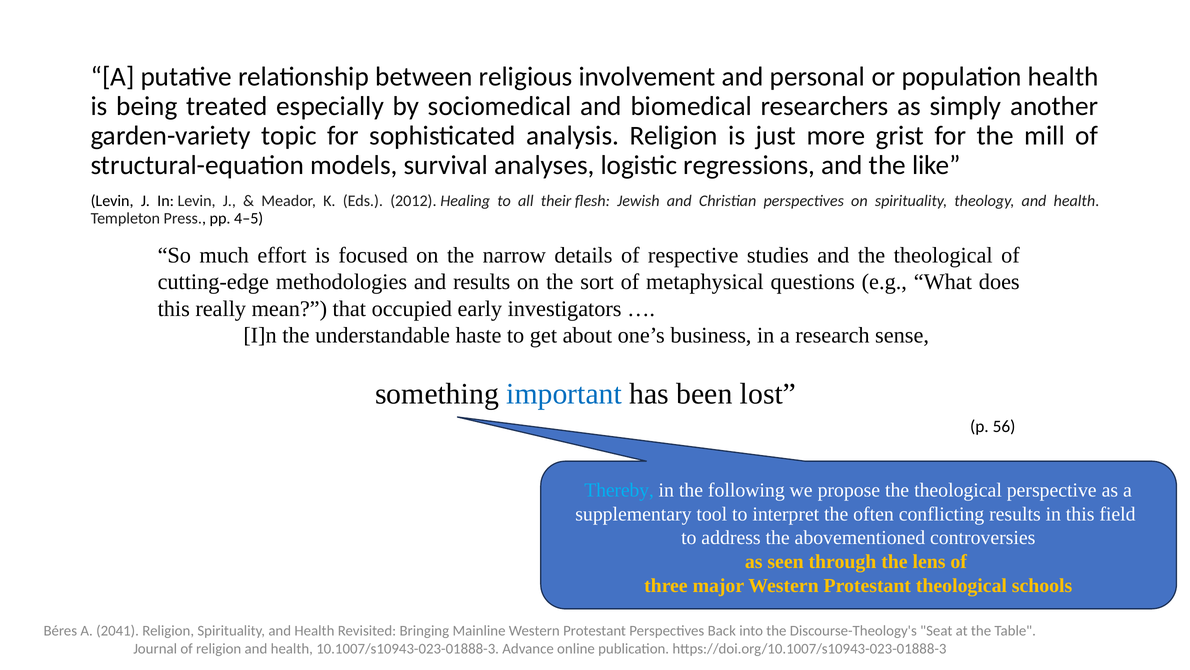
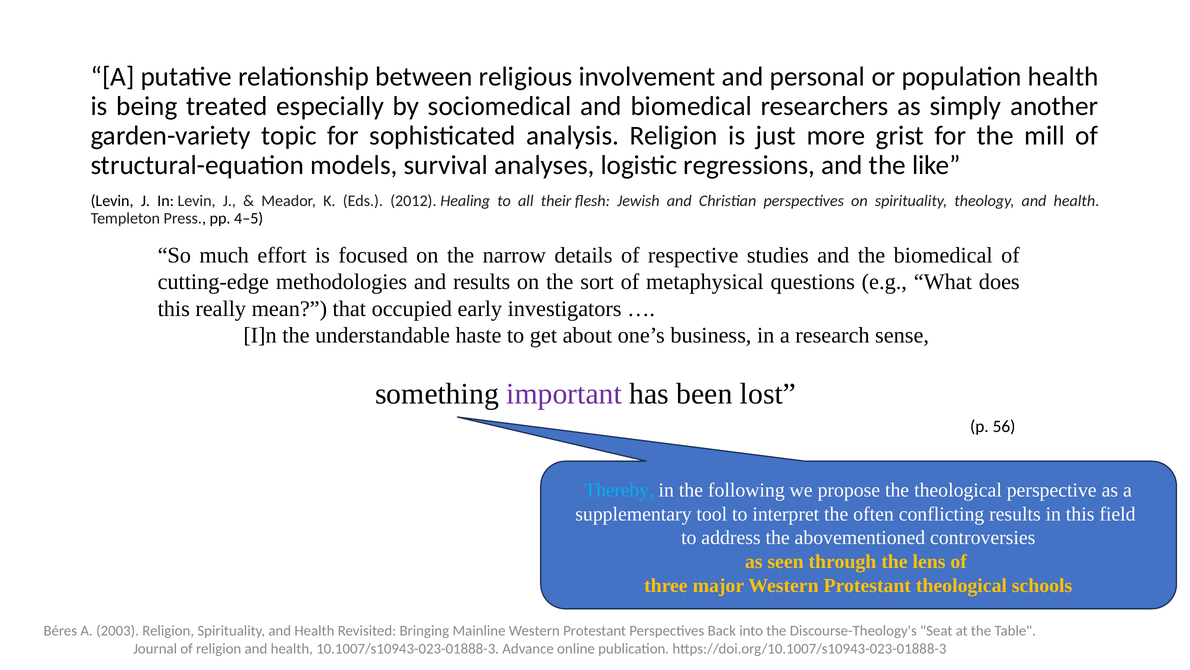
and the theological: theological -> biomedical (943, 255)
important colour: blue -> purple (564, 394)
2041: 2041 -> 2003 (118, 630)
